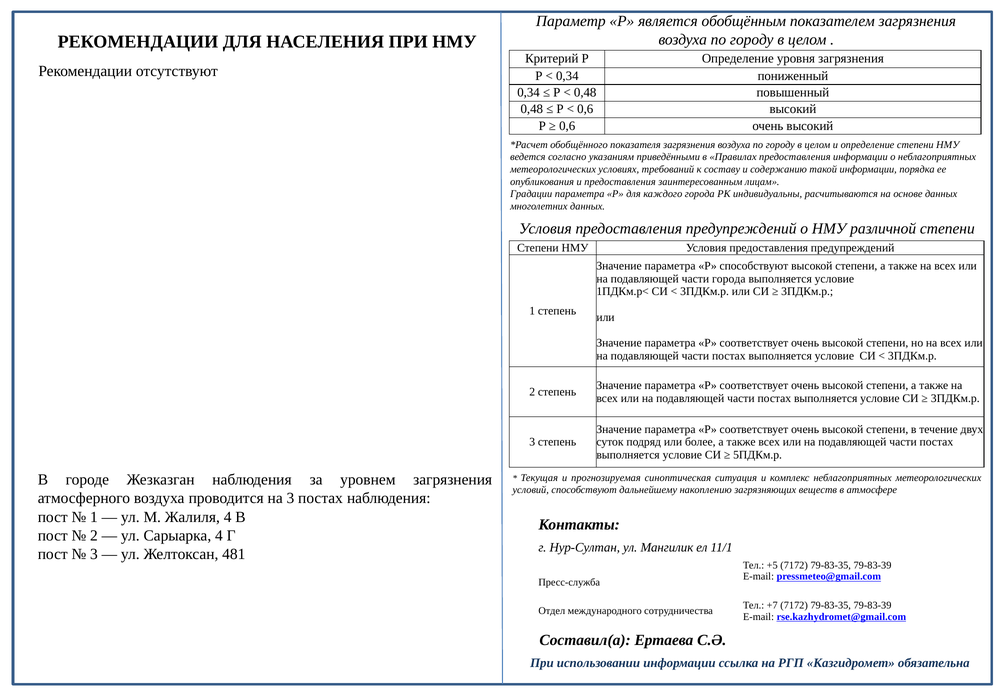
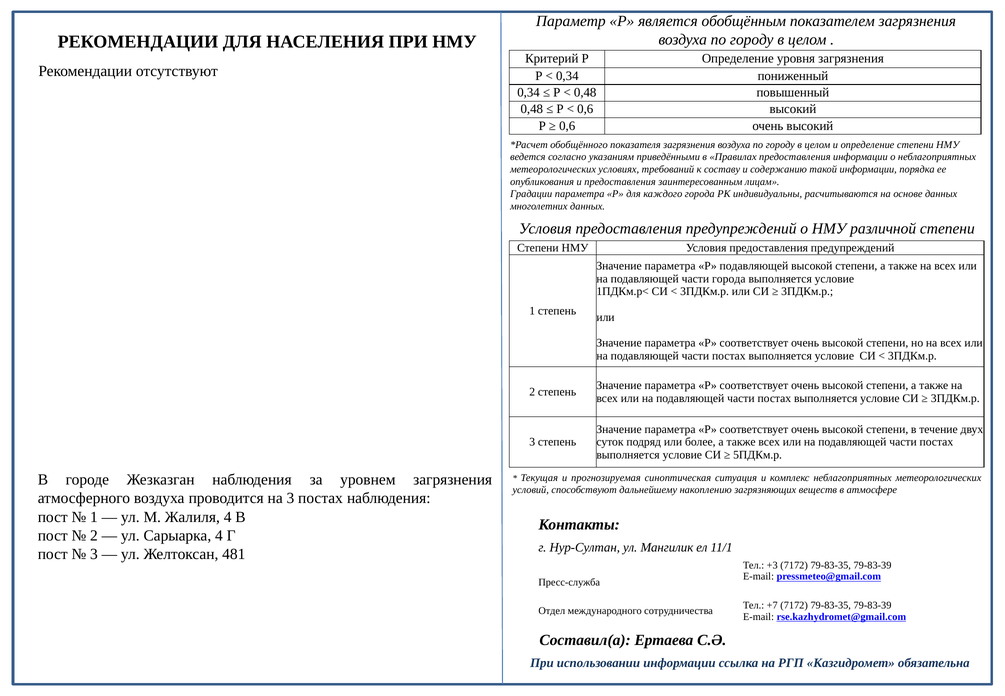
Р способствуют: способствуют -> подавляющей (754, 266)
+5: +5 -> +3 (772, 565)
